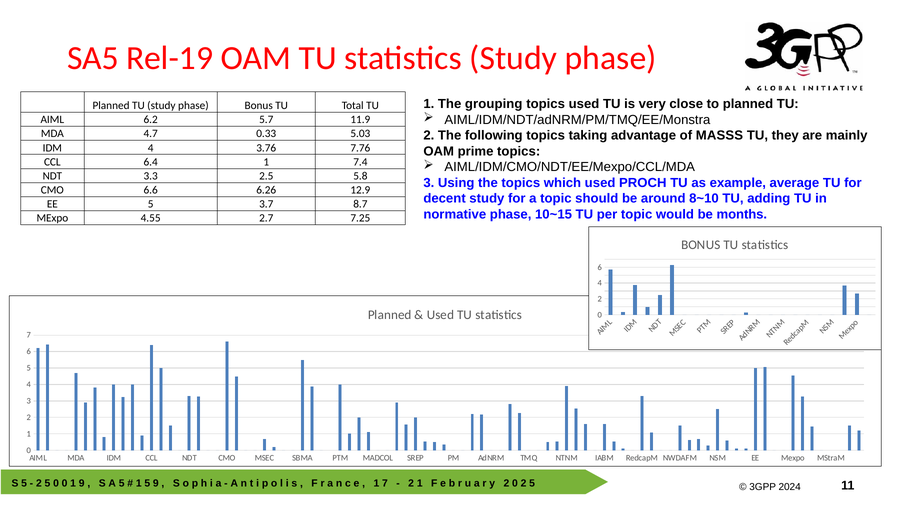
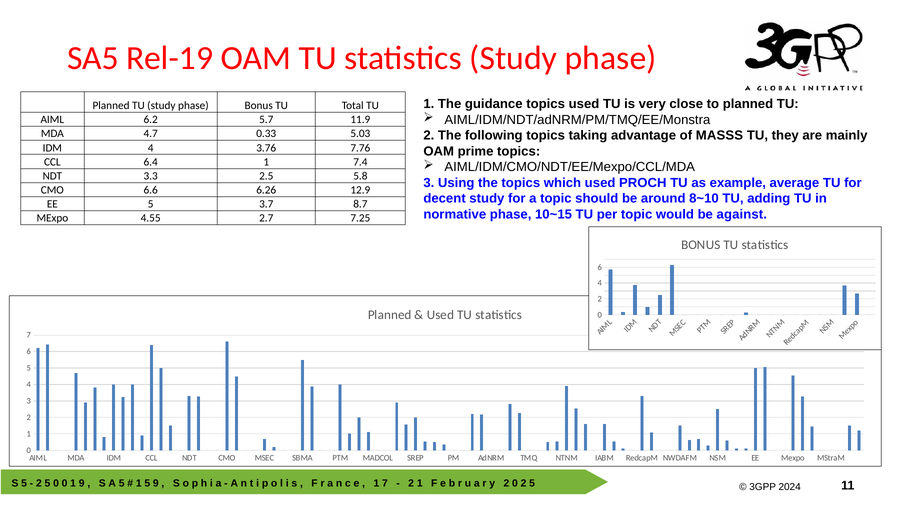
grouping: grouping -> guidance (494, 104)
months: months -> against (742, 214)
